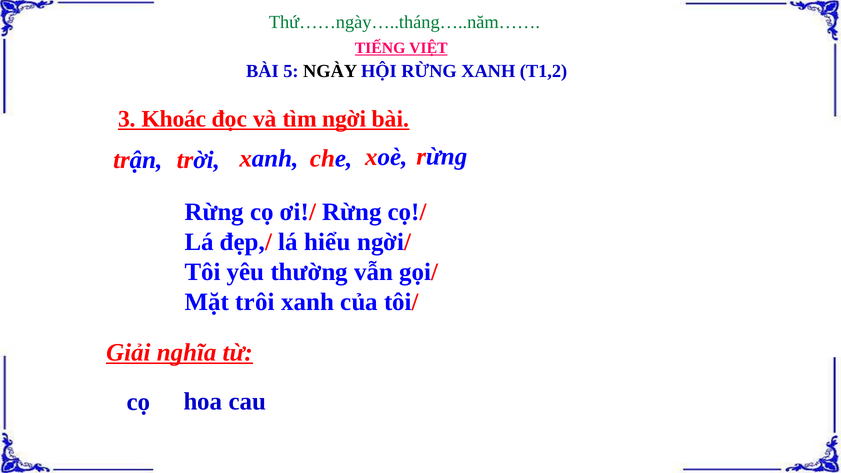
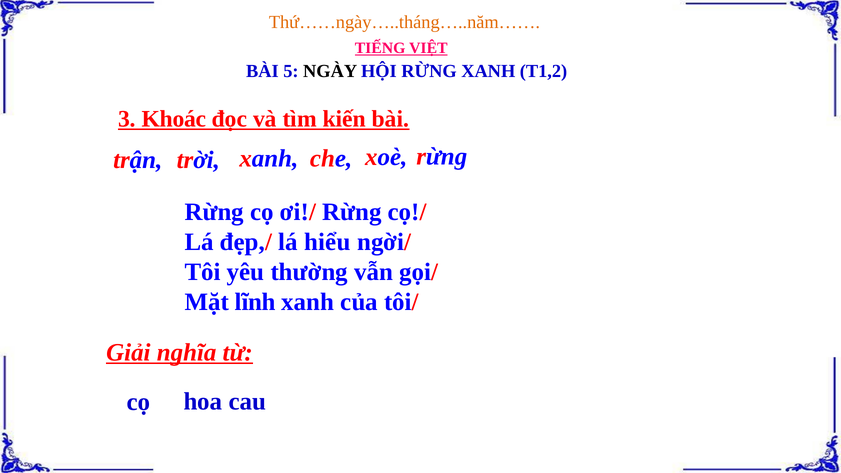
Thứ……ngày…..tháng…..năm…… colour: green -> orange (404, 22)
ngời: ngời -> kiến (344, 119)
trôi: trôi -> lĩnh (255, 302)
